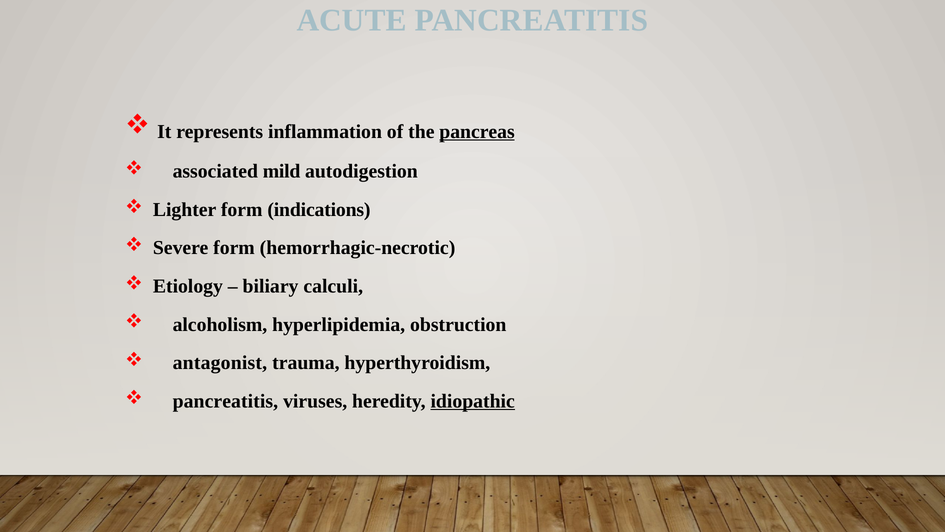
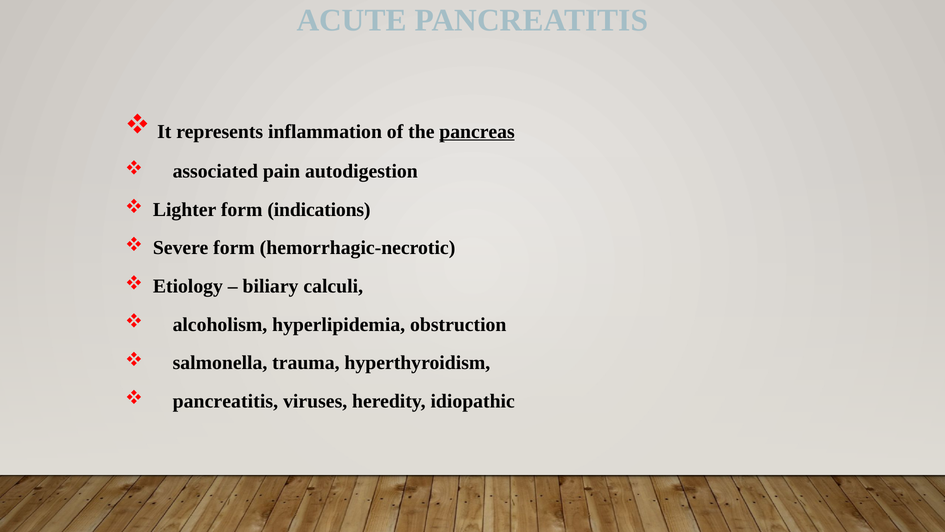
mild: mild -> pain (282, 171)
antagonist: antagonist -> salmonella (220, 362)
idiopathic underline: present -> none (473, 401)
